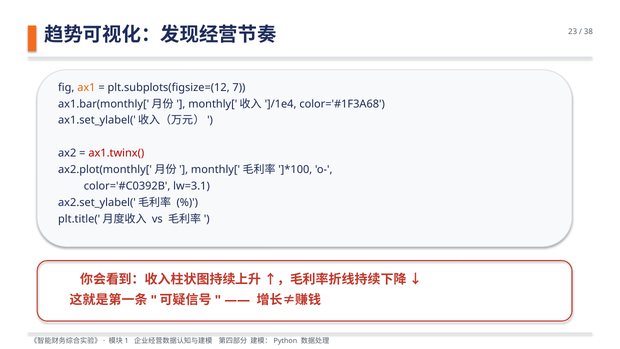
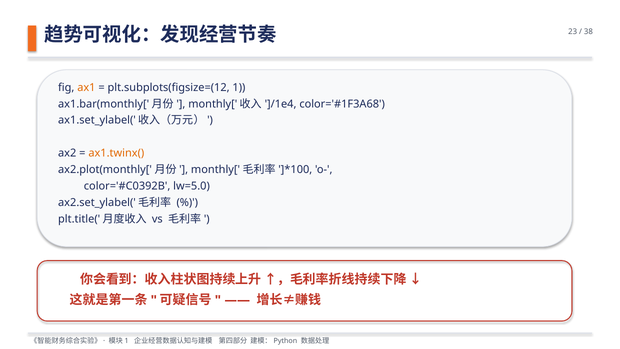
7: 7 -> 1 (239, 87)
ax1.twinx( colour: red -> orange (116, 153)
lw=3.1: lw=3.1 -> lw=5.0 (192, 186)
